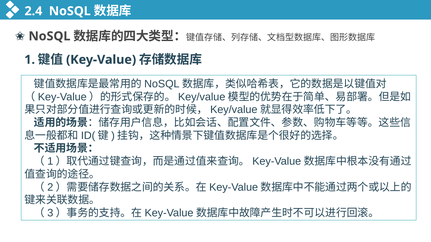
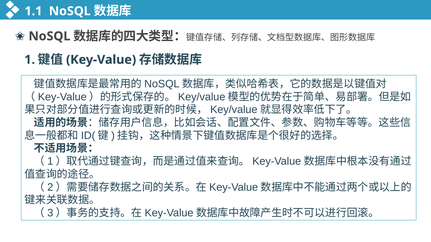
2.4: 2.4 -> 1.1 (33, 11)
